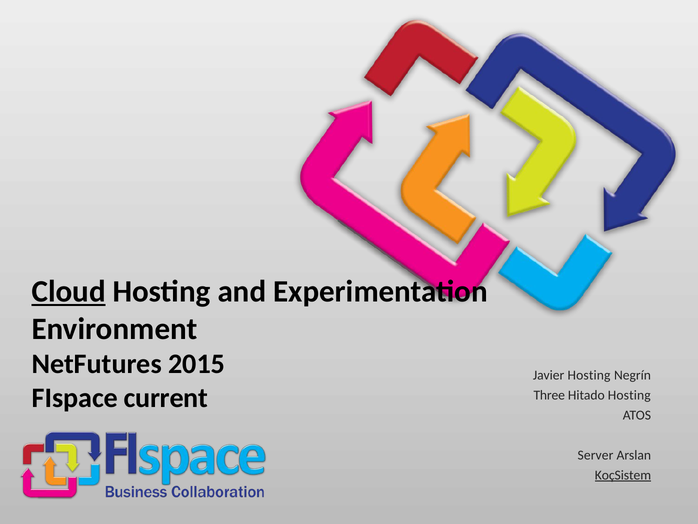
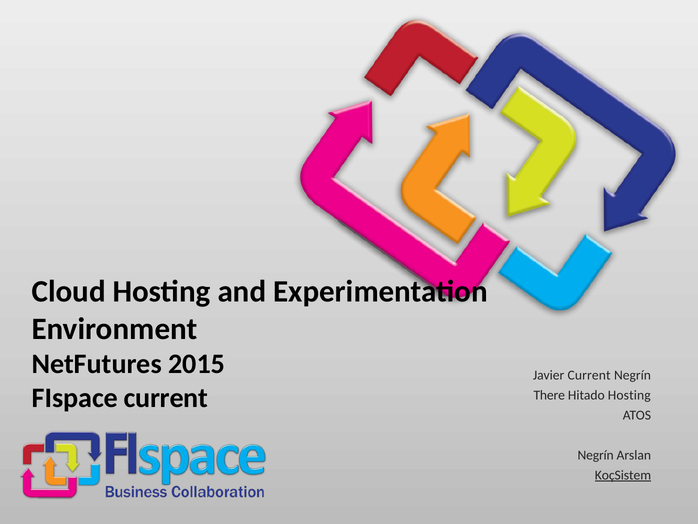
Cloud underline: present -> none (69, 291)
Javier Hosting: Hosting -> Current (589, 375)
Three: Three -> There (549, 395)
Server: Server -> Negrín (596, 455)
